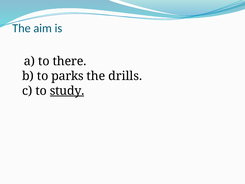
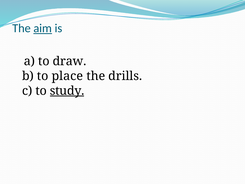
aim underline: none -> present (43, 28)
there: there -> draw (70, 61)
parks: parks -> place (67, 76)
